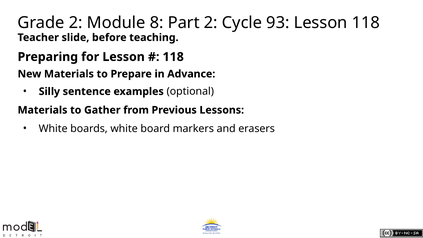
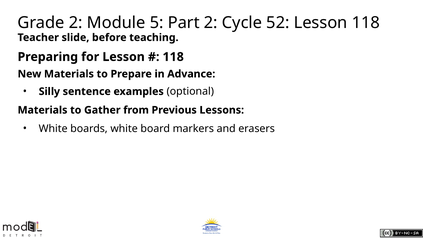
8: 8 -> 5 (157, 23)
93: 93 -> 52 (278, 23)
